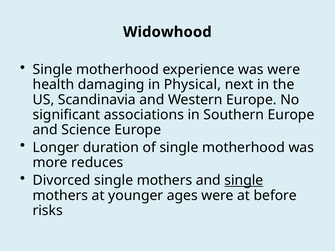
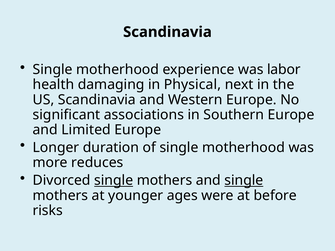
Widowhood: Widowhood -> Scandinavia (167, 32)
was were: were -> labor (284, 70)
Science: Science -> Limited (86, 130)
single underline: none -> present (114, 181)
